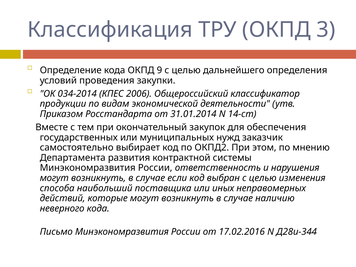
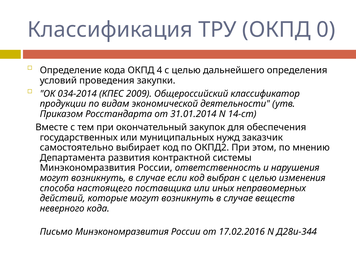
3: 3 -> 0 (326, 30)
9: 9 -> 4 (159, 70)
2006: 2006 -> 2009 (139, 94)
наибольший: наибольший -> настоящего (105, 188)
наличию: наличию -> веществ (275, 198)
